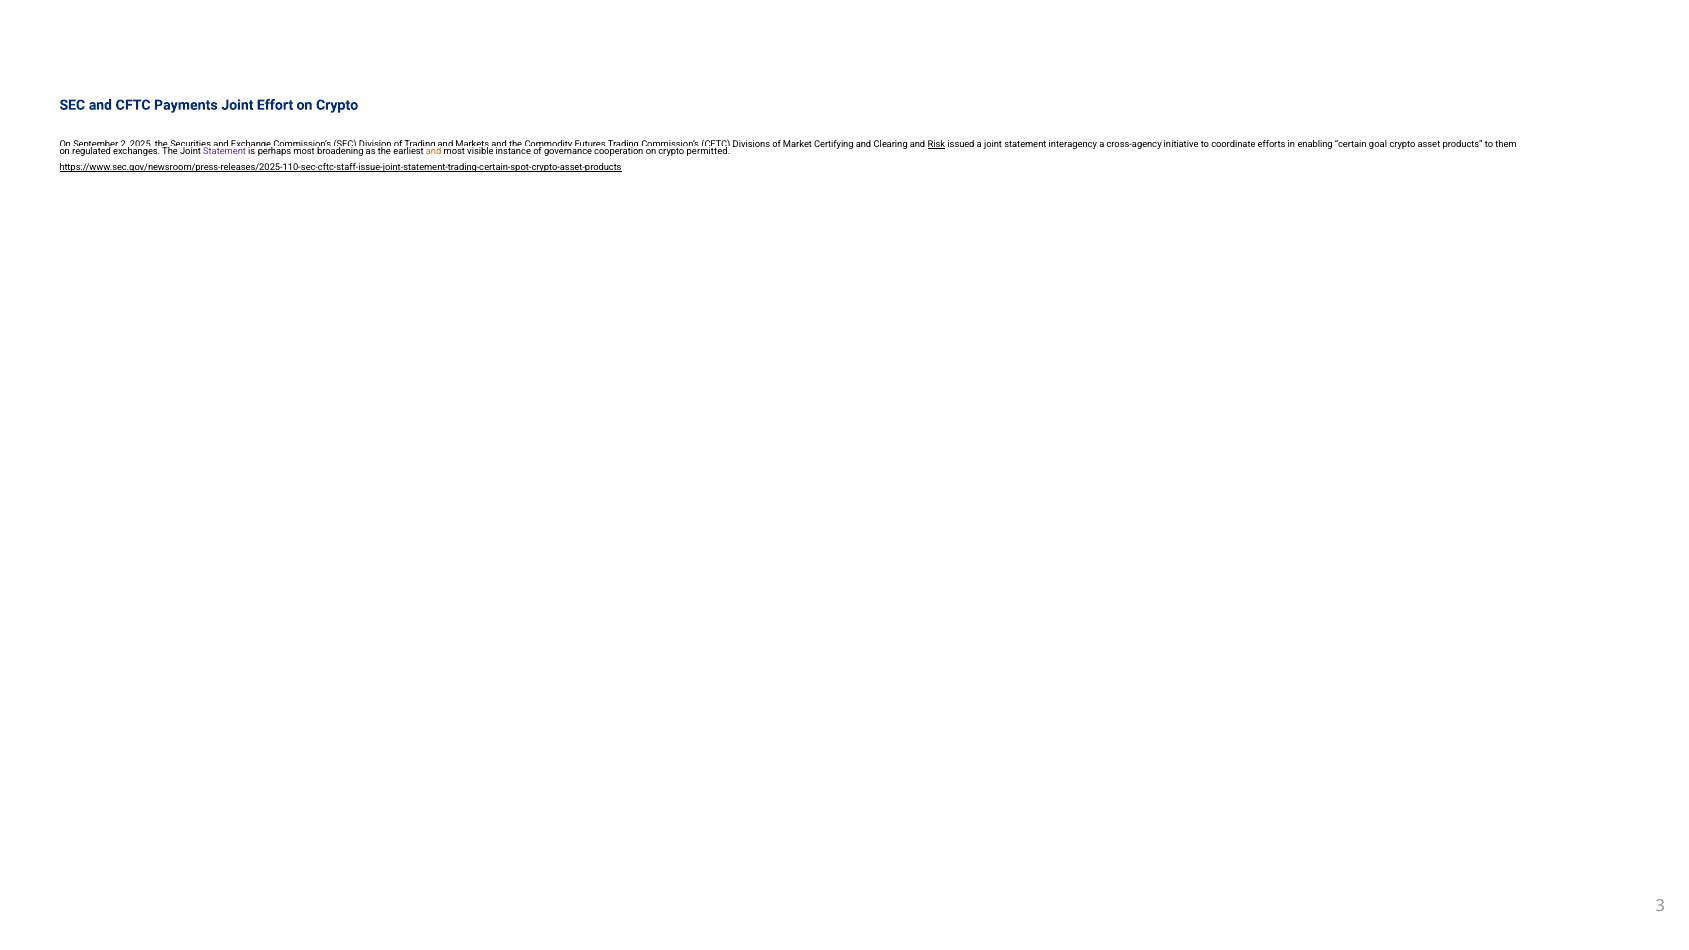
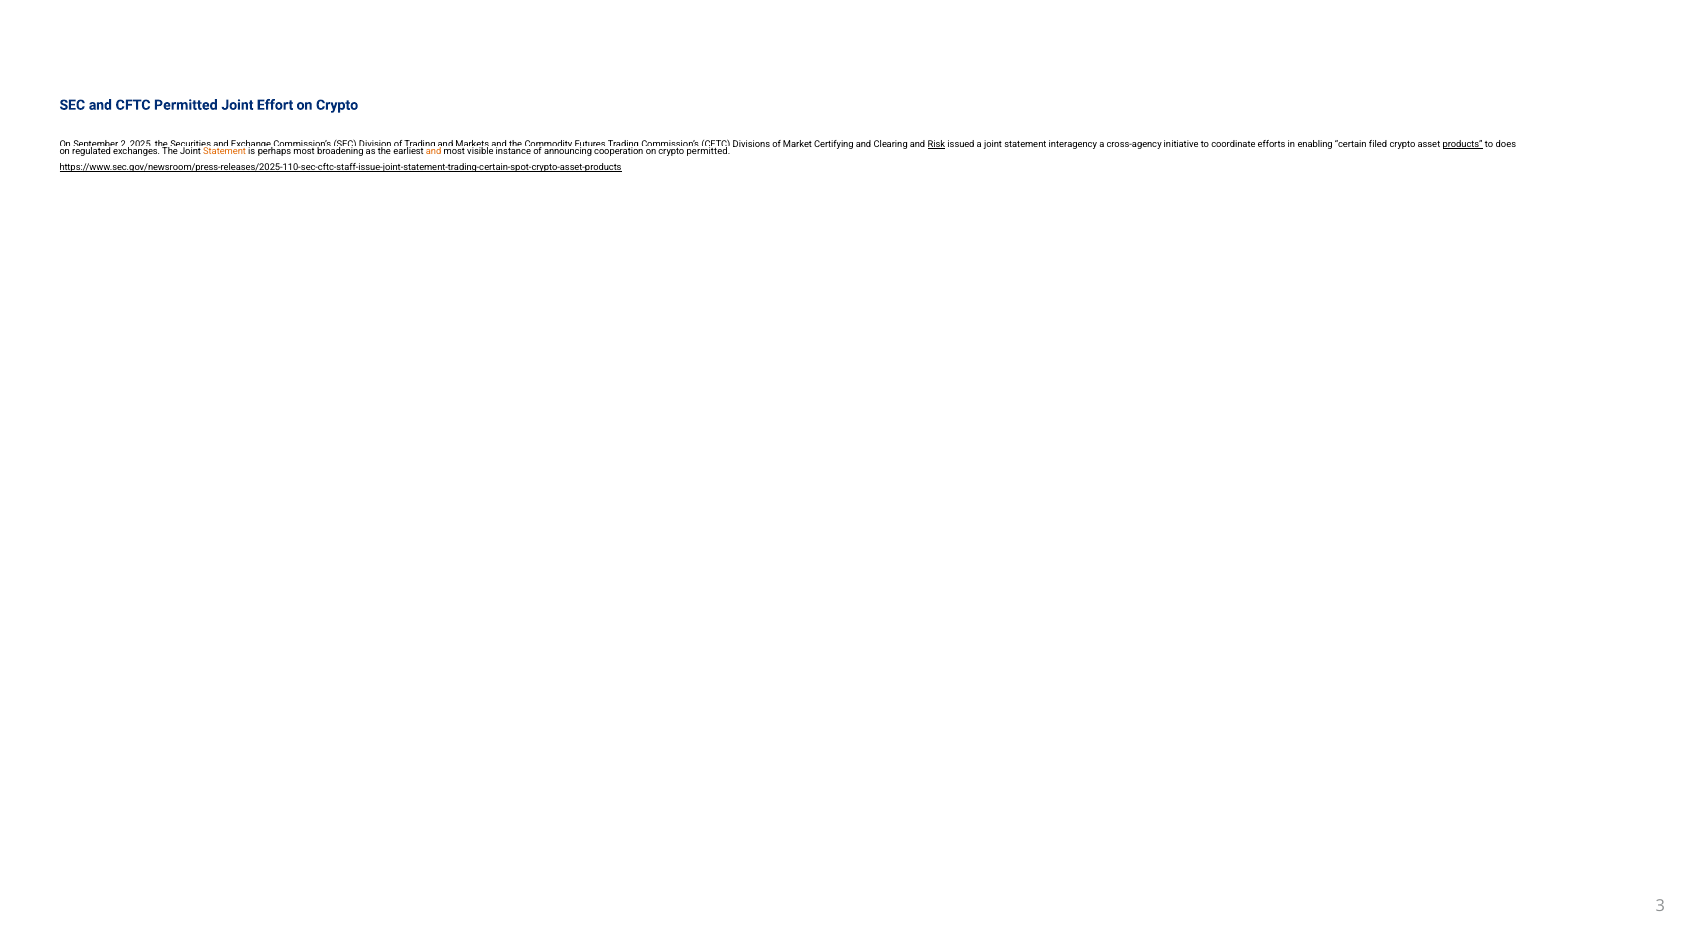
CFTC Payments: Payments -> Permitted (186, 105)
goal: goal -> filed (1378, 144)
products underline: none -> present (1463, 144)
them: them -> does (1506, 144)
Statement colour: purple -> orange (225, 151)
governance: governance -> announcing (568, 151)
